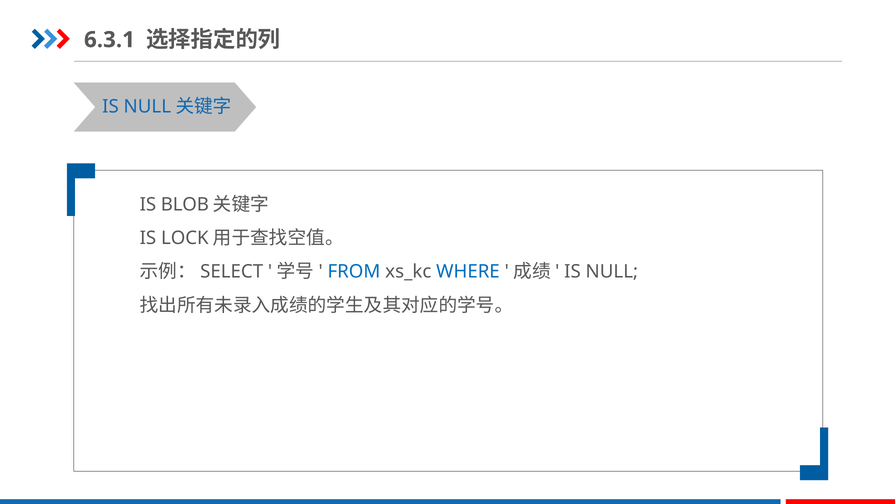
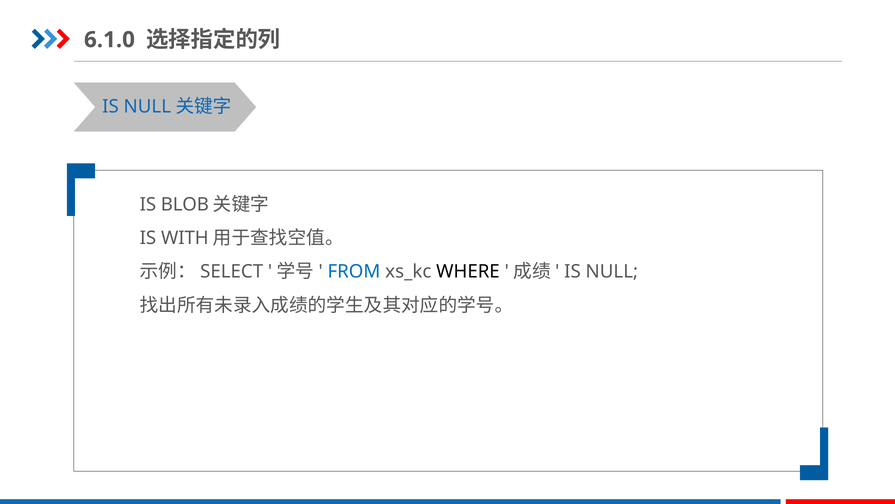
6.3.1: 6.3.1 -> 6.1.0 (109, 40)
LOCK: LOCK -> WITH (185, 238)
WHERE colour: blue -> black (468, 272)
